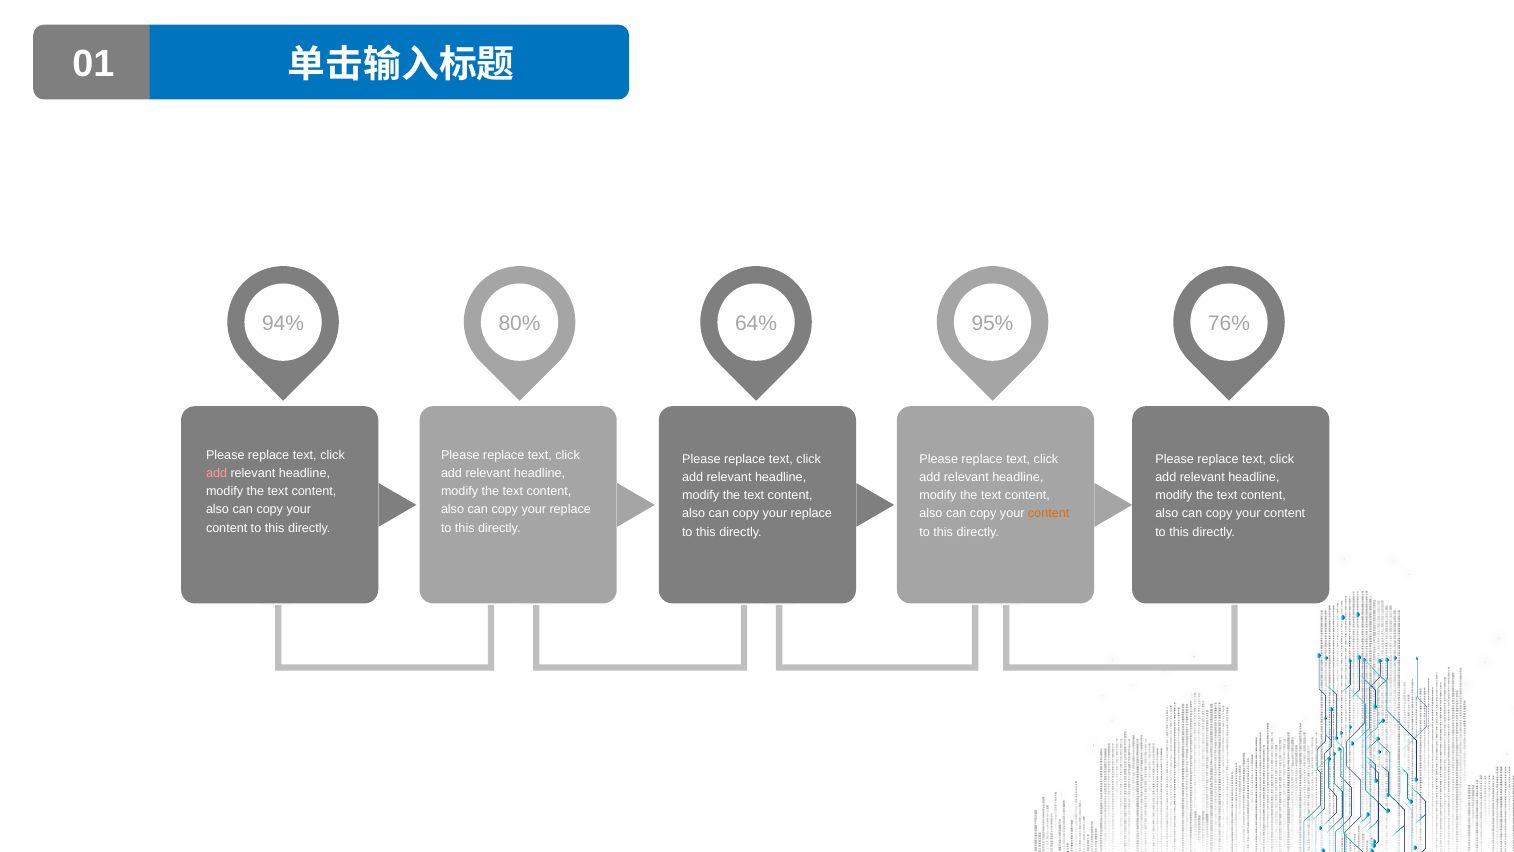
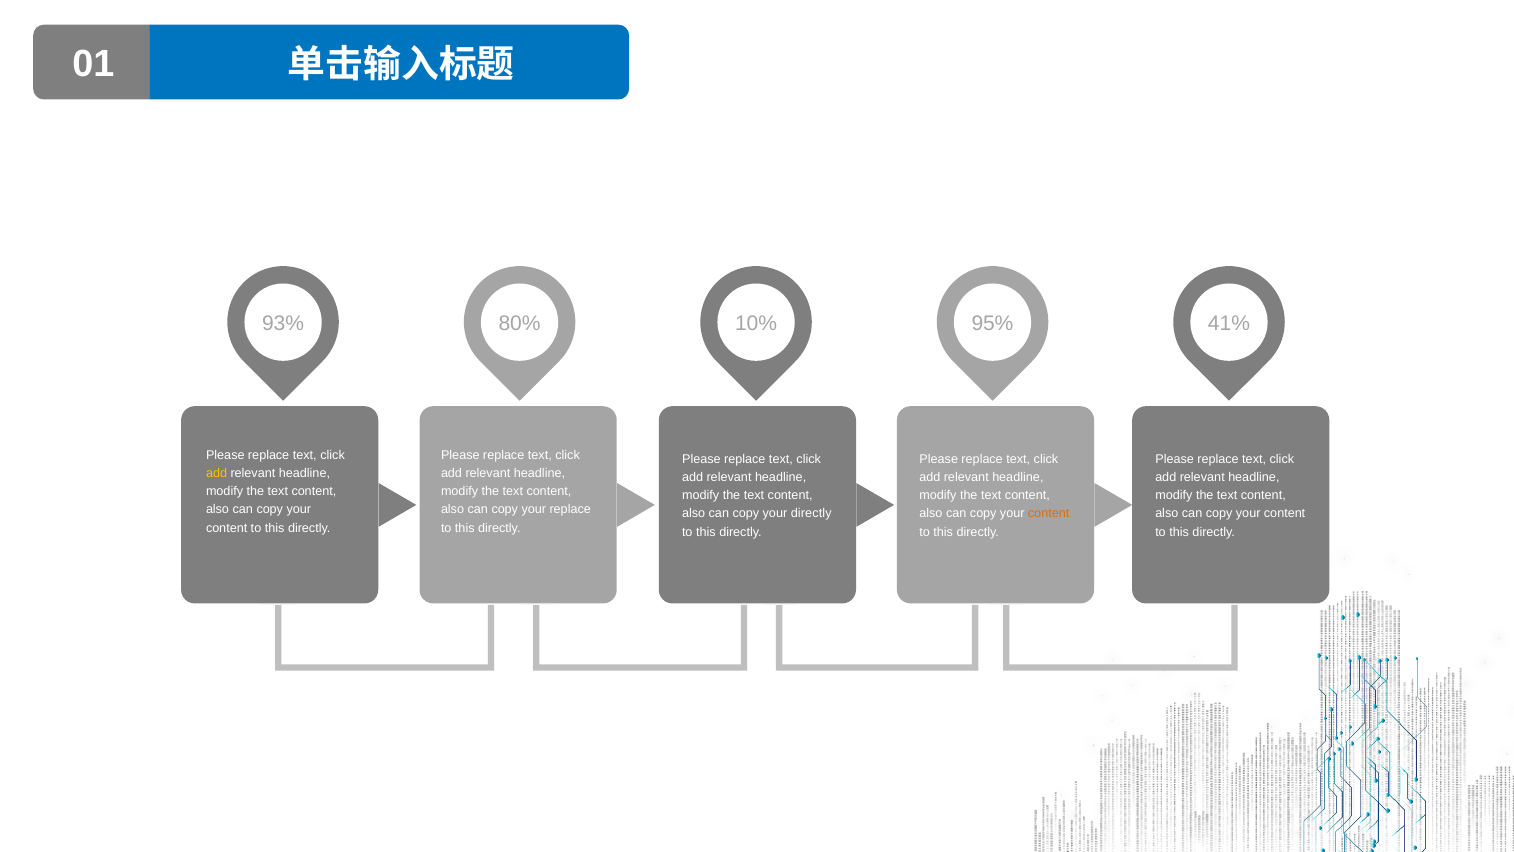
94%: 94% -> 93% (283, 323)
64%: 64% -> 10% (756, 323)
76%: 76% -> 41% (1229, 323)
add colour: pink -> yellow (217, 473)
replace: replace -> directly (811, 514)
